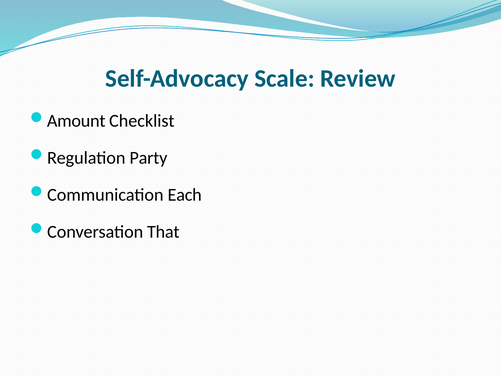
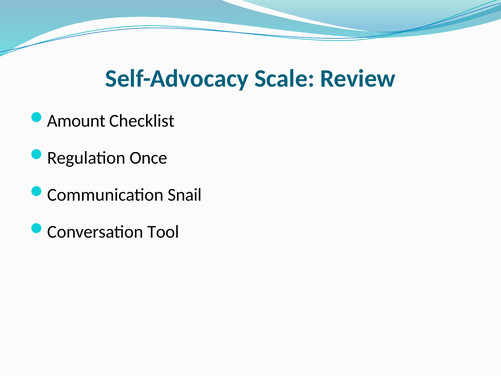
Party: Party -> Once (148, 158)
Each: Each -> Snail (185, 195)
That: That -> Tool (163, 232)
